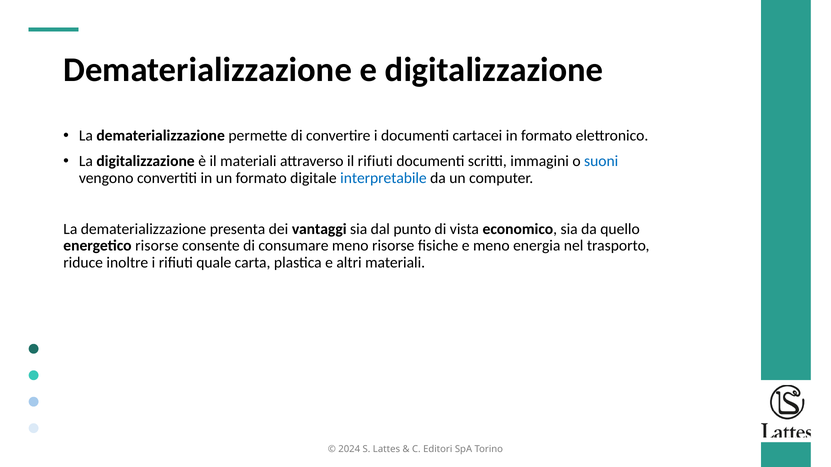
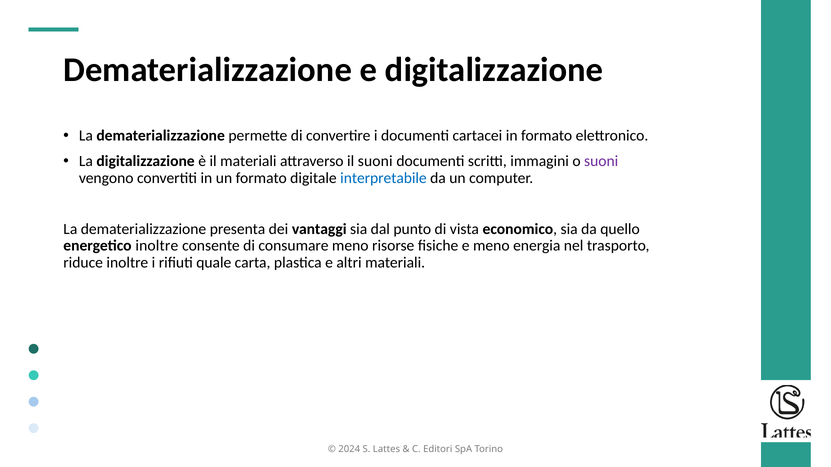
il rifiuti: rifiuti -> suoni (375, 161)
suoni colour: blue -> purple (601, 161)
energetico risorse: risorse -> inoltre (157, 246)
